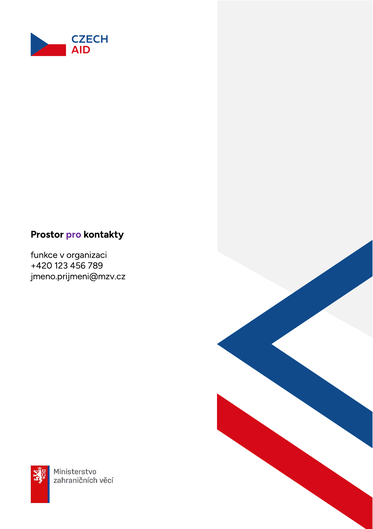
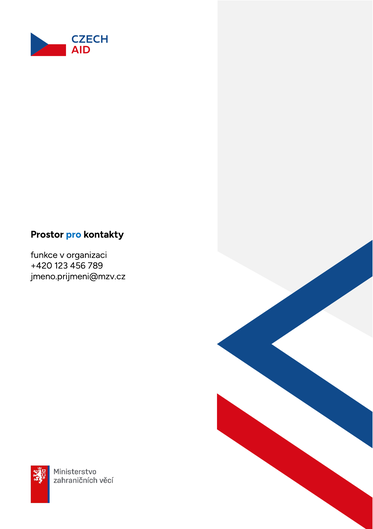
pro colour: purple -> blue (74, 235)
